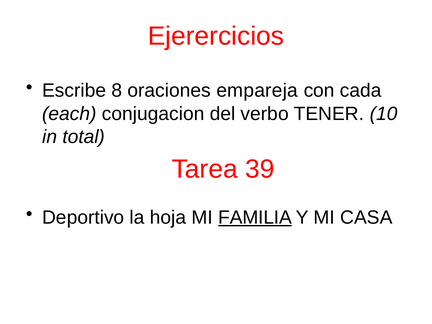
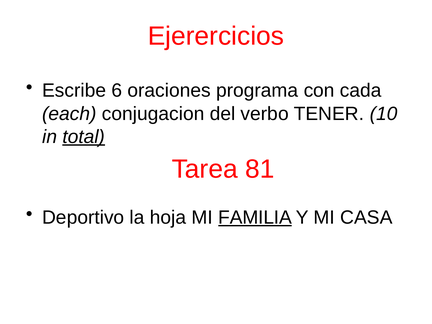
8: 8 -> 6 (117, 91)
empareja: empareja -> programa (257, 91)
total underline: none -> present (84, 137)
39: 39 -> 81 (260, 169)
